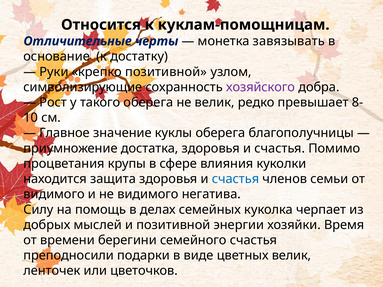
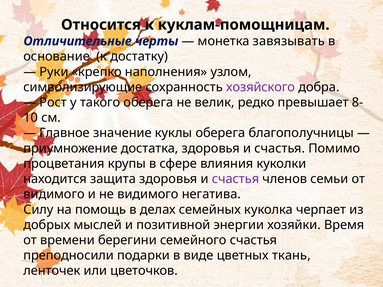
крепко позитивной: позитивной -> наполнения (166, 72)
счастья colour: blue -> purple (236, 179)
цветных велик: велик -> ткань (291, 256)
